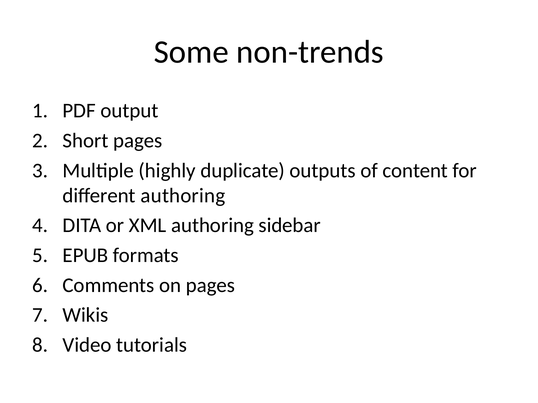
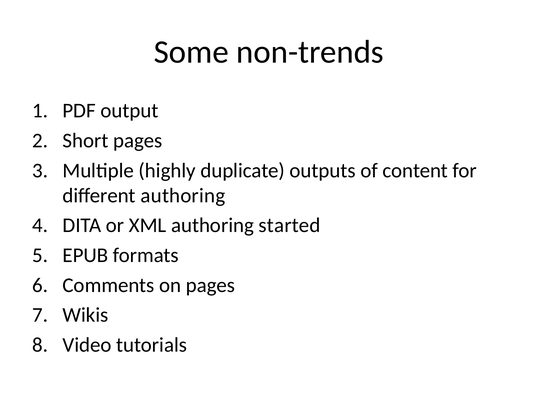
sidebar: sidebar -> started (290, 226)
